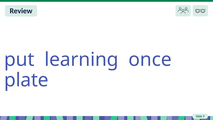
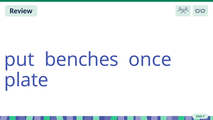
learning: learning -> benches (82, 59)
